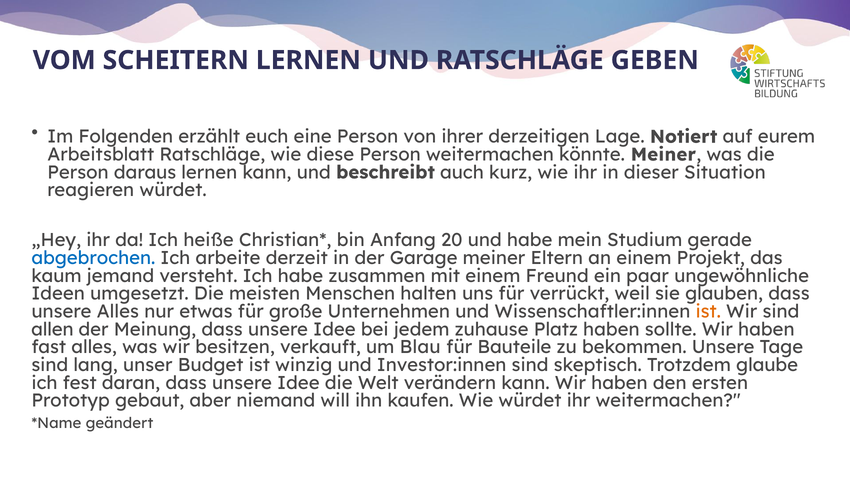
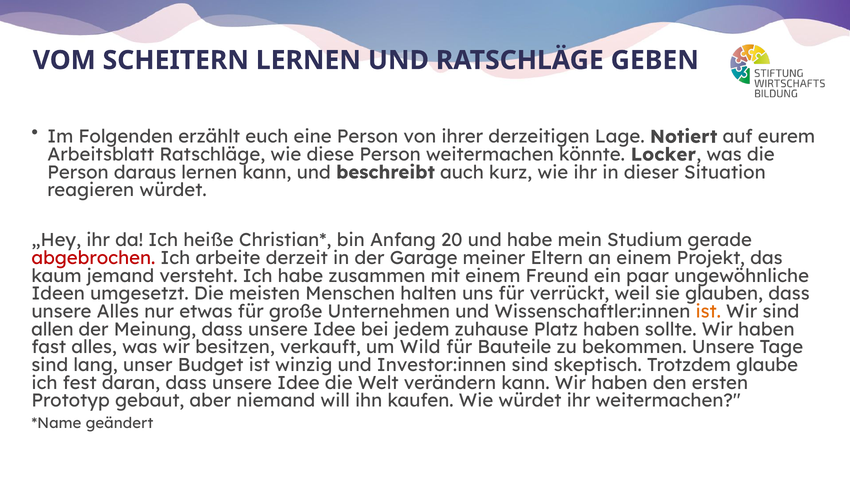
könnte Meiner: Meiner -> Locker (663, 155)
abgebrochen colour: blue -> red (93, 258)
Blau: Blau -> Wild (420, 347)
